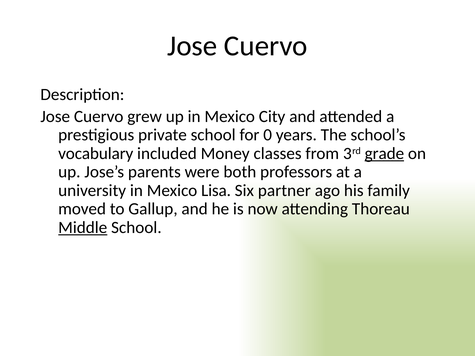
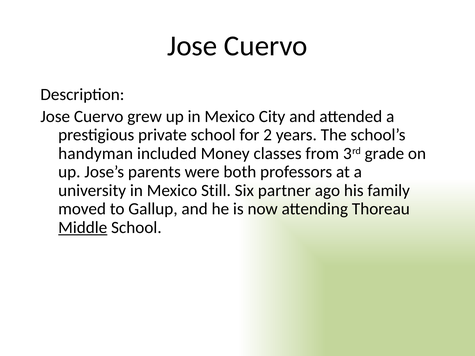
0: 0 -> 2 (268, 135)
vocabulary: vocabulary -> handyman (96, 154)
grade underline: present -> none (384, 154)
Lisa: Lisa -> Still (216, 191)
